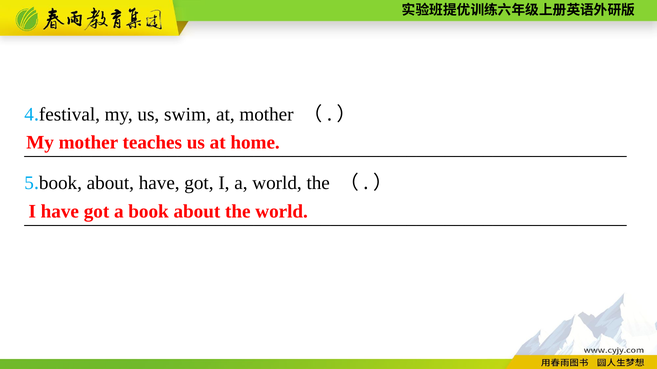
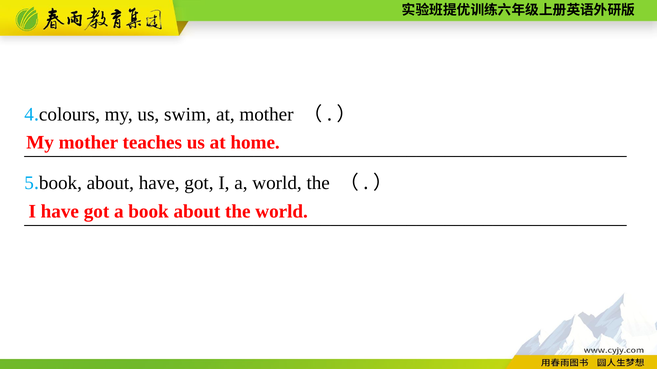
festival: festival -> colours (69, 114)
